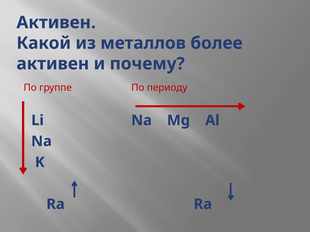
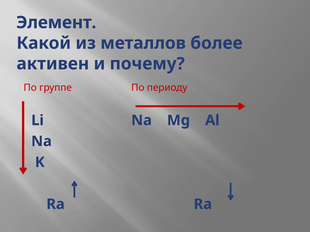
Активен: Активен -> Элемент (56, 23)
